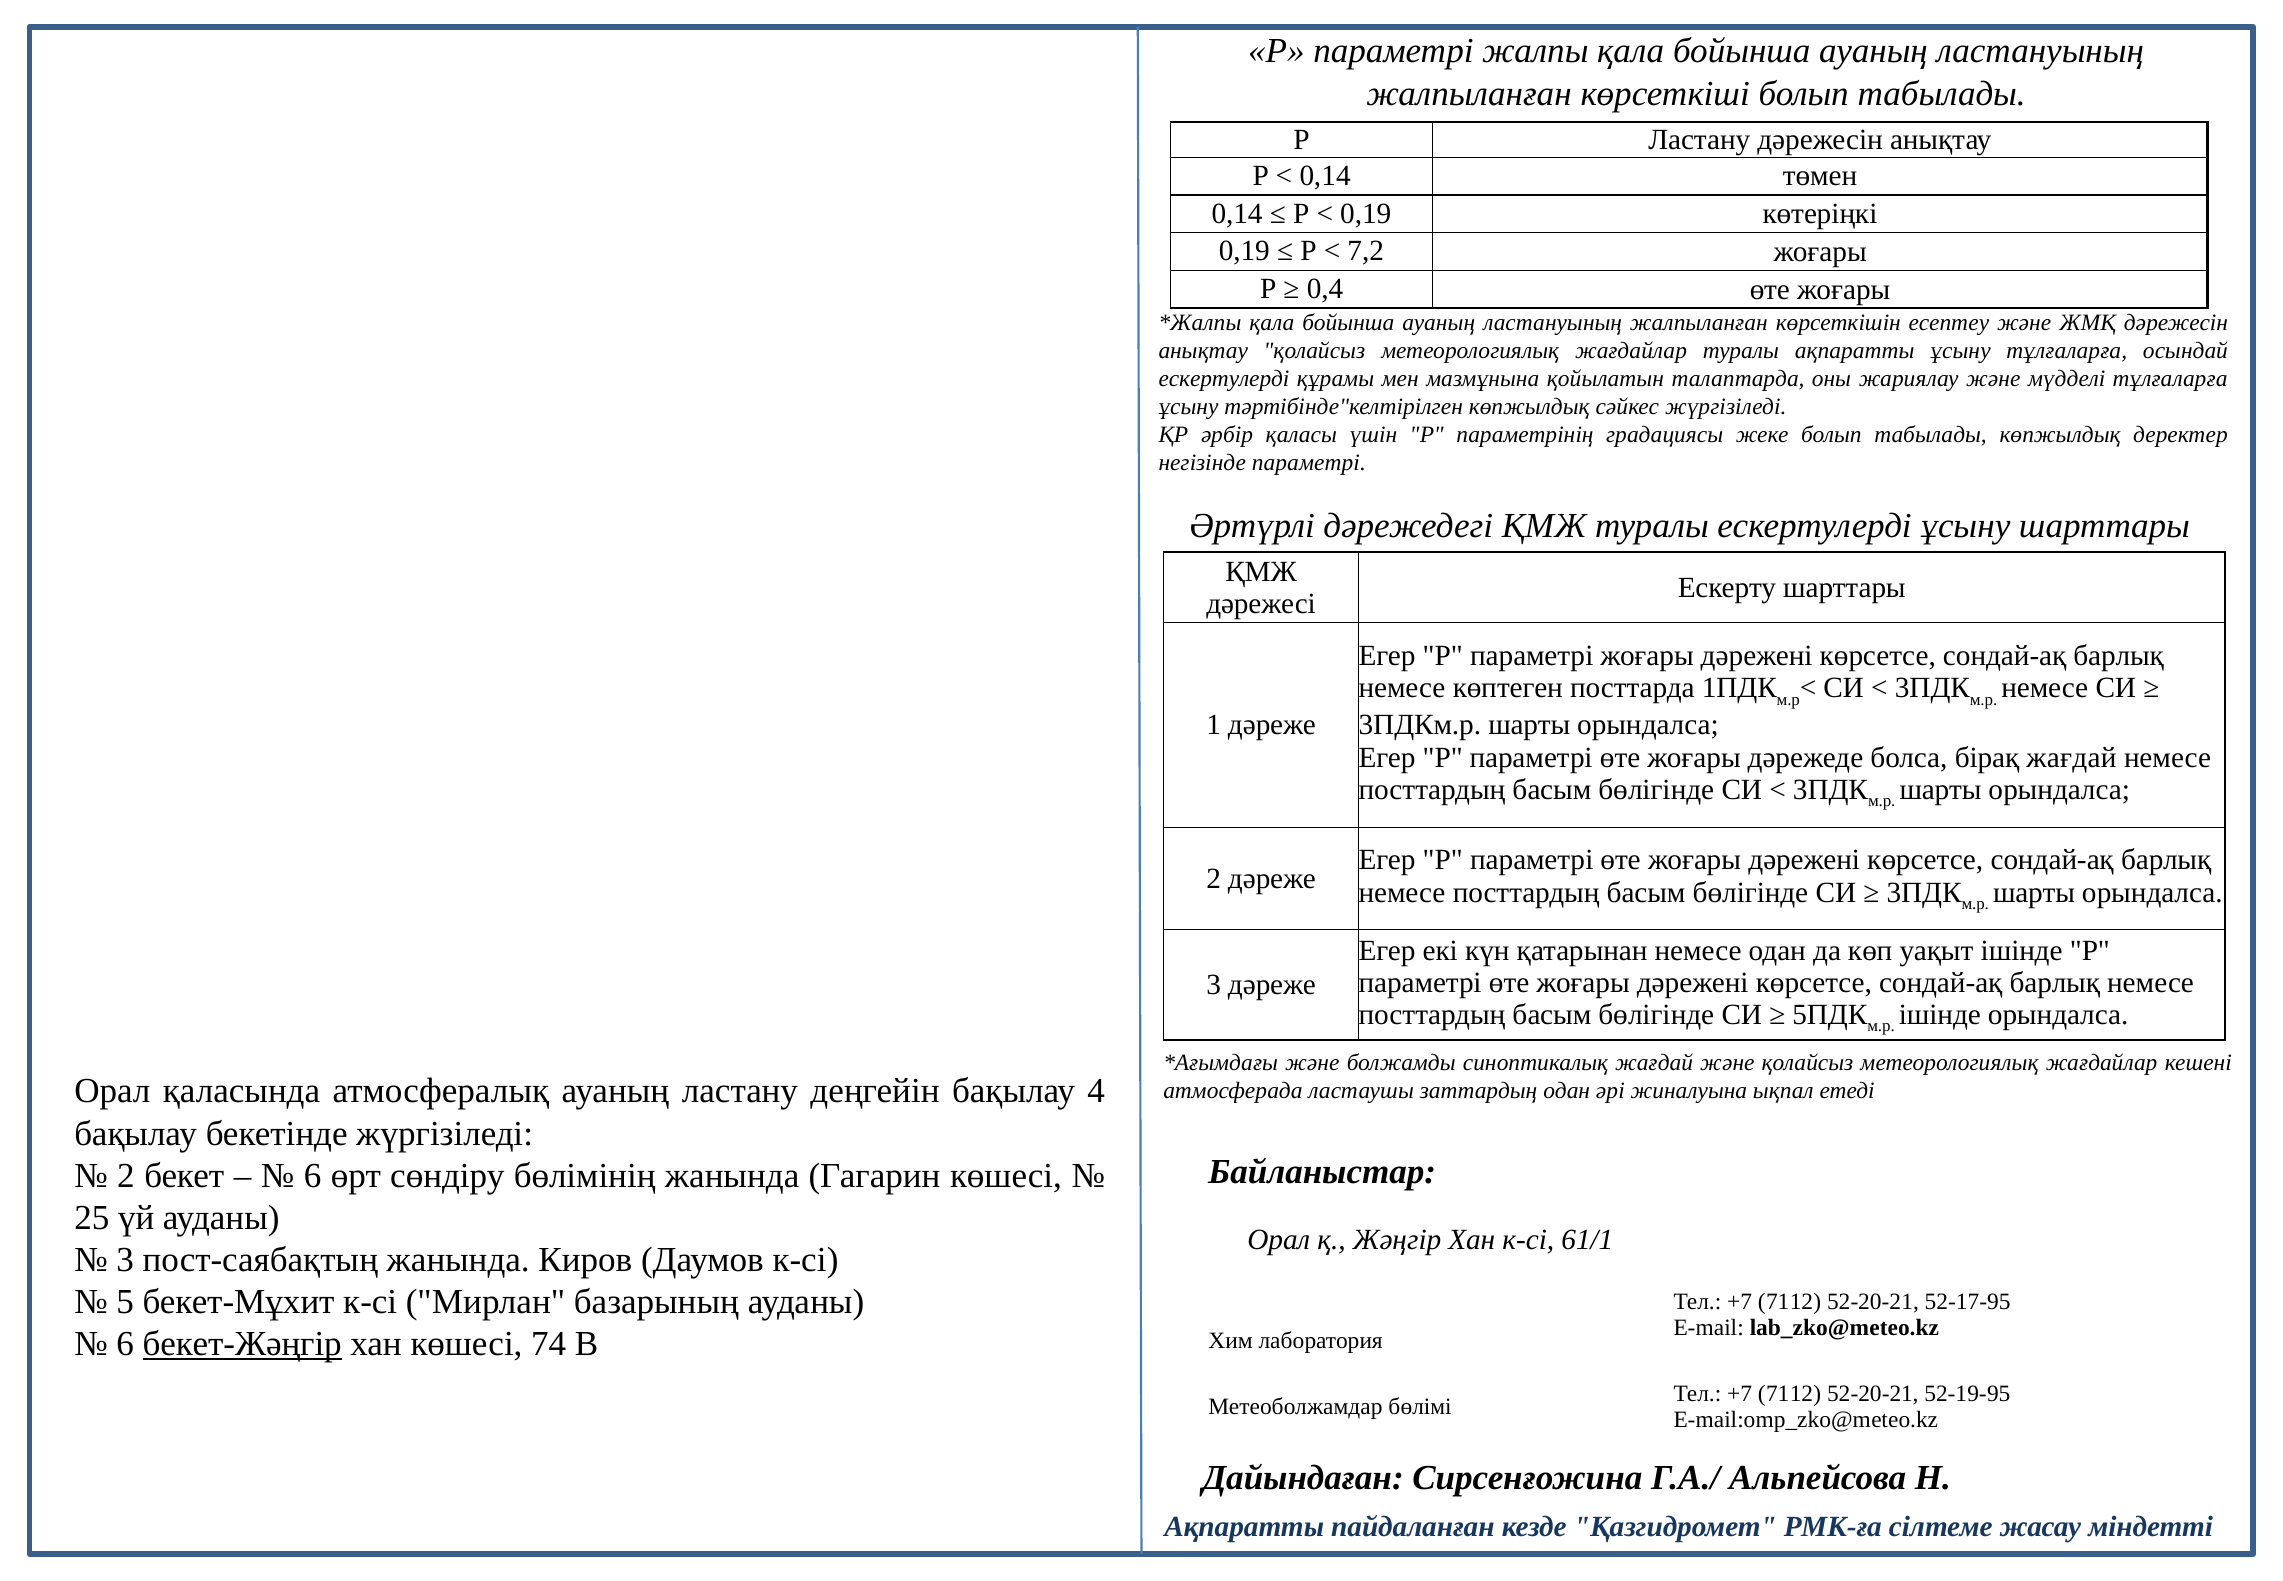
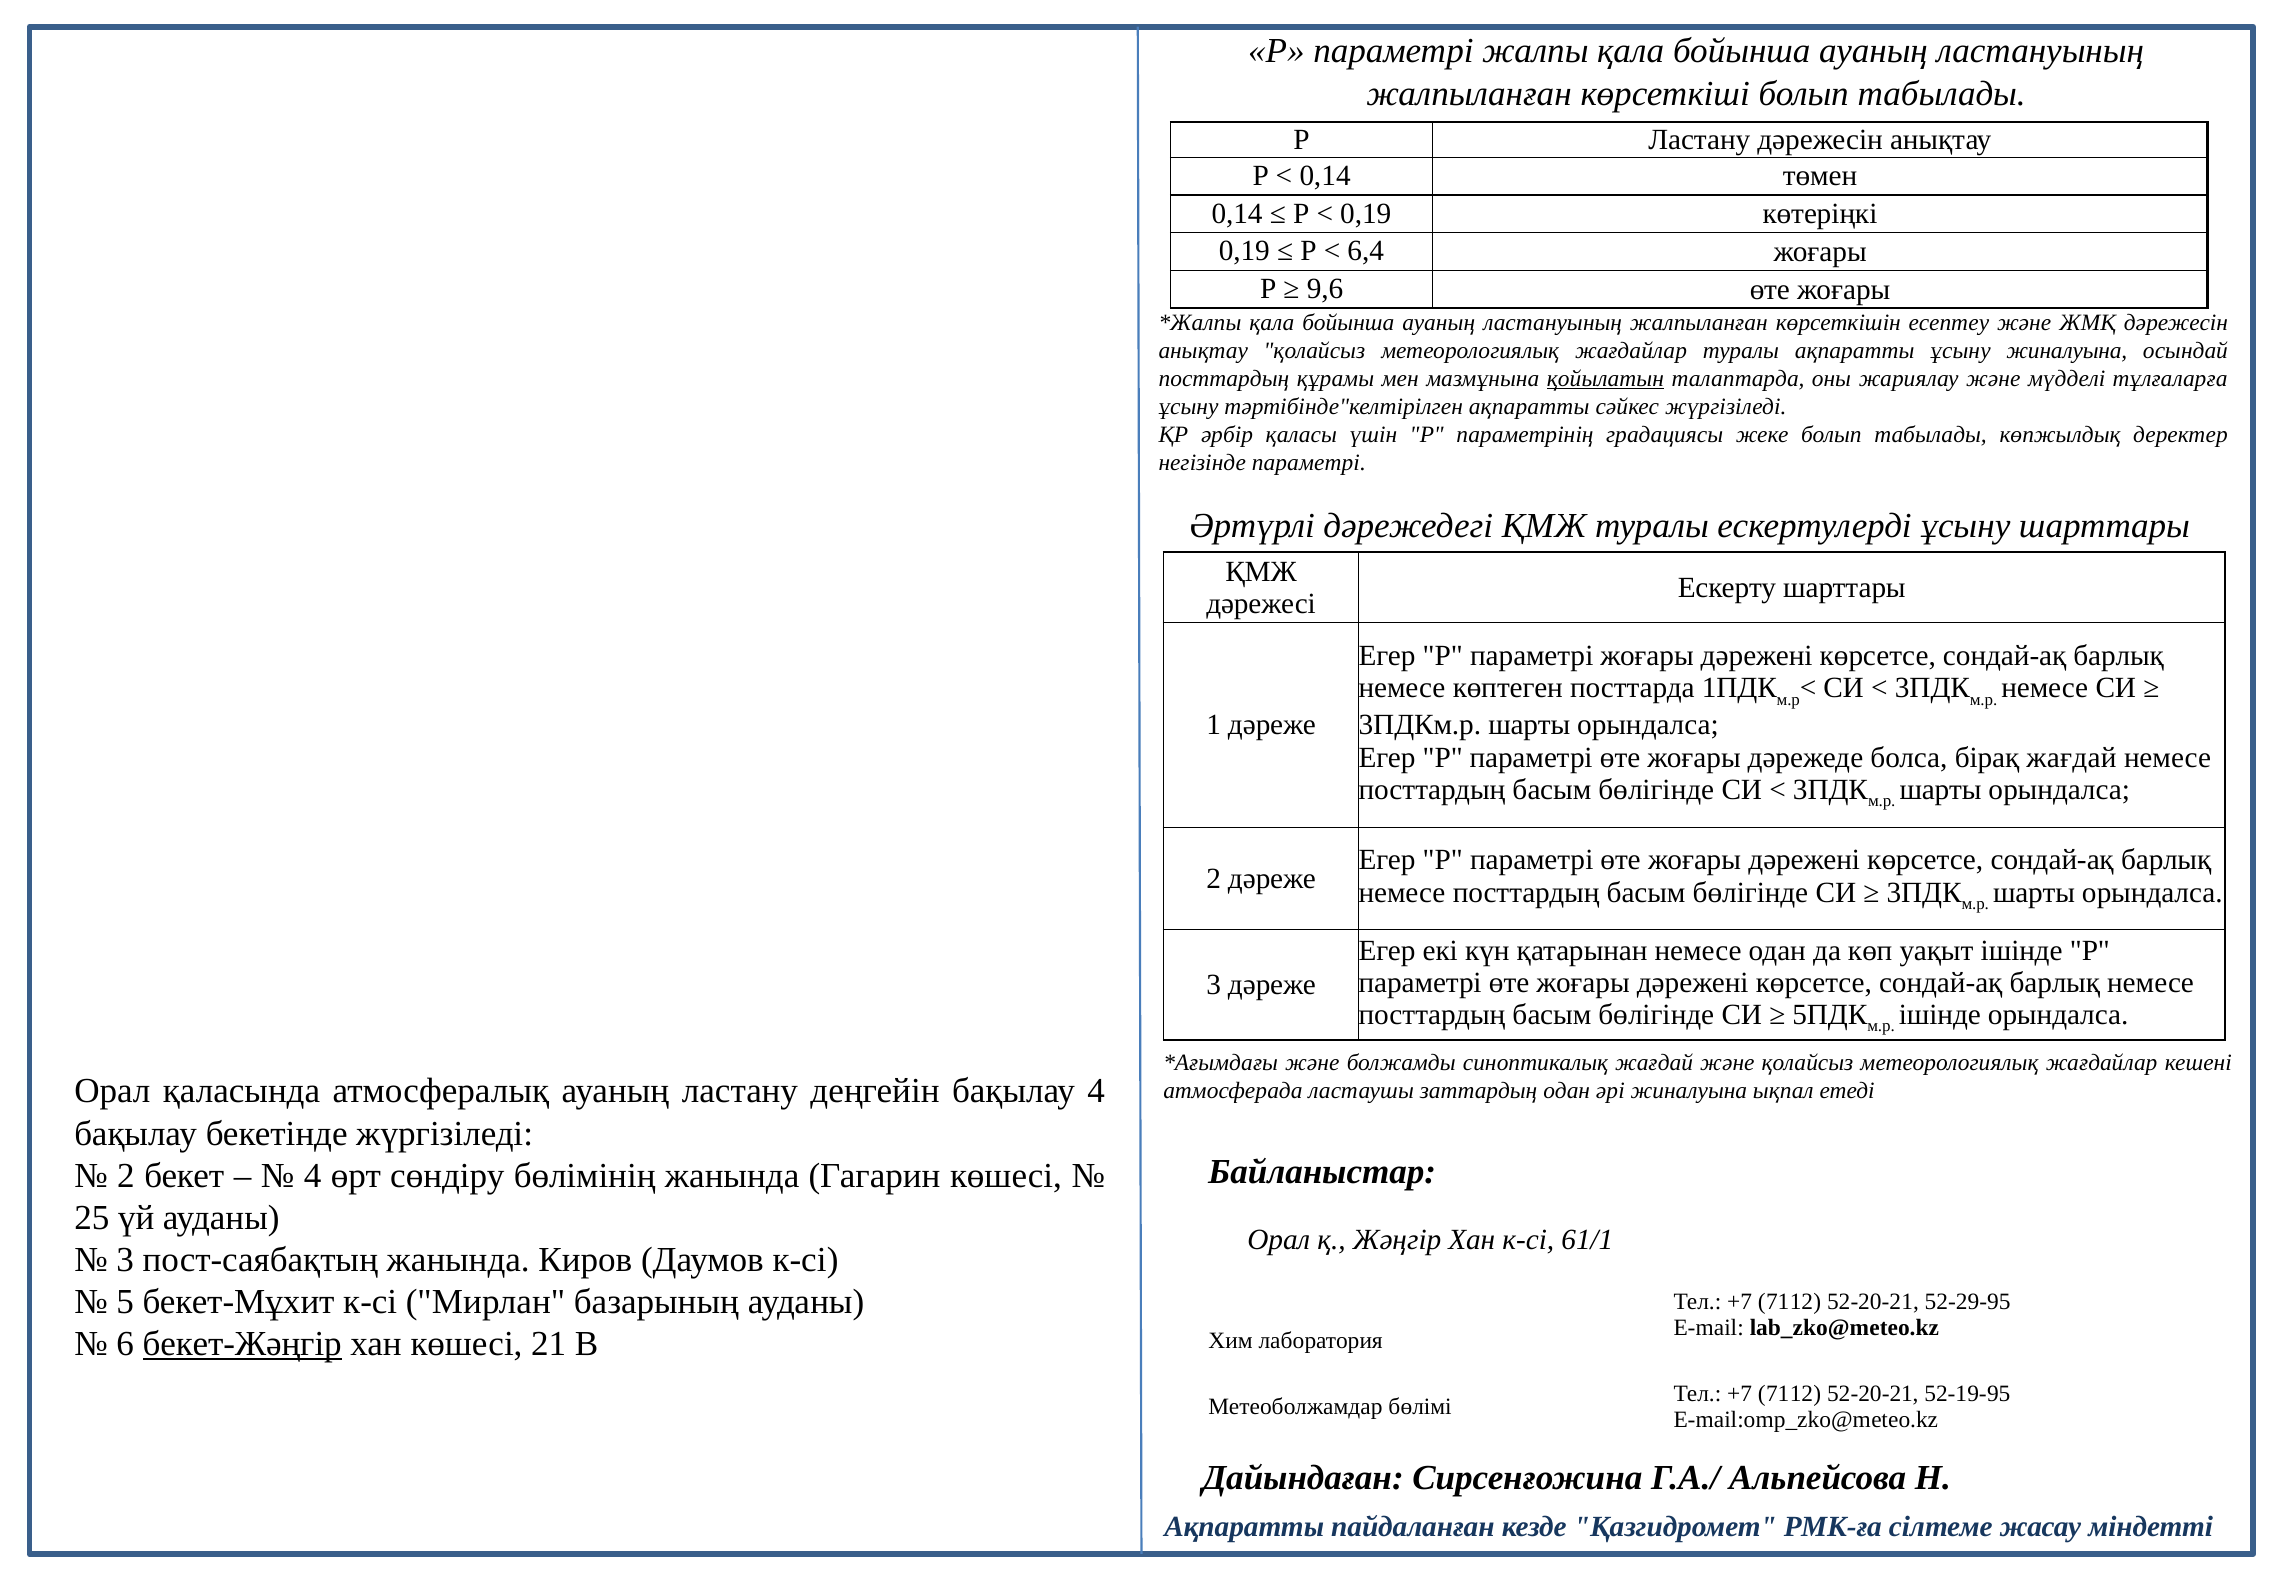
7,2: 7,2 -> 6,4 (1366, 251)
0,4: 0,4 -> 9,6 (1325, 289)
ұсыну тұлғаларға: тұлғаларға -> жиналуына (2067, 350)
ескертулерді: ескертулерді -> посттардың (1224, 378)
қойылатын underline: none -> present (1605, 378)
тәртібінде"келтірілген көпжылдық: көпжылдық -> ақпаратты (1529, 406)
6: 6 -> 4 (313, 1175)
52-17-95: 52-17-95 -> 52-29-95 (1968, 1302)
74: 74 -> 21 (549, 1344)
